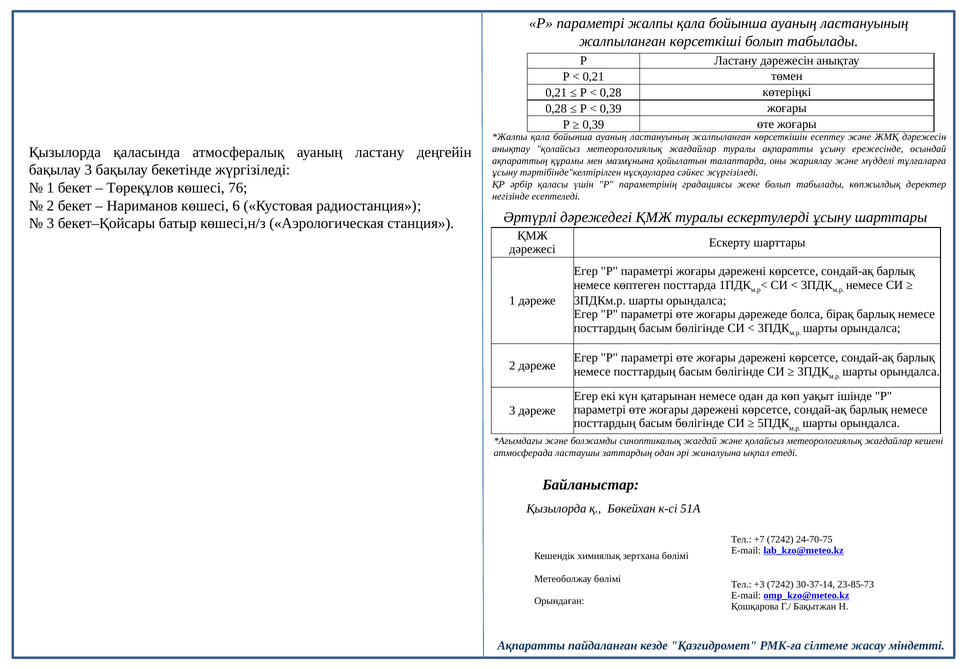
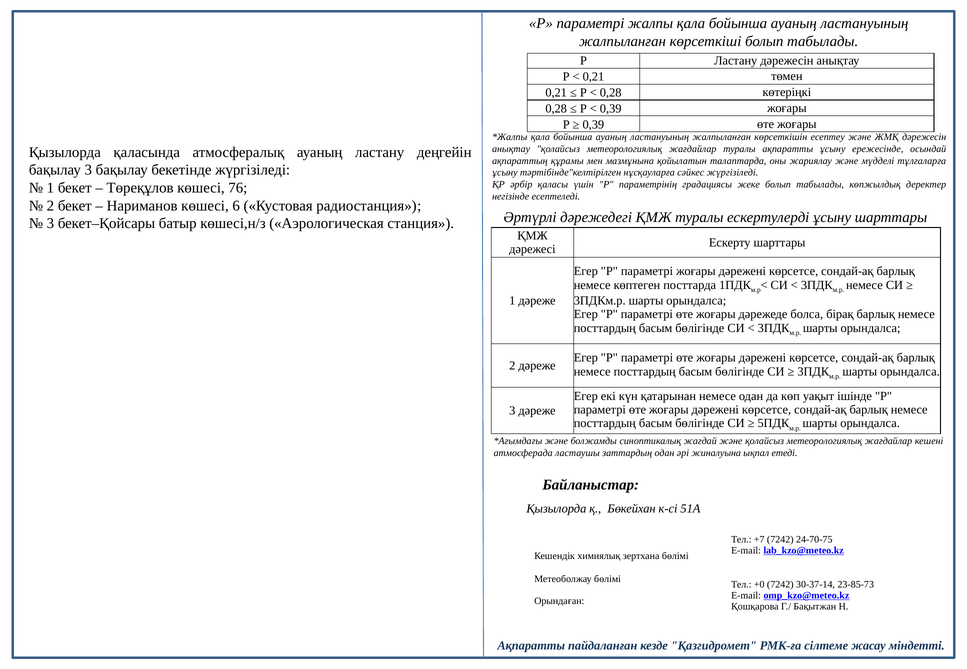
+3: +3 -> +0 (759, 585)
